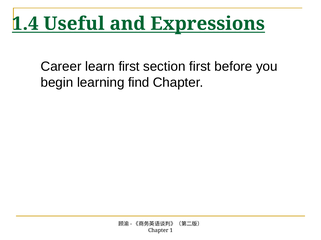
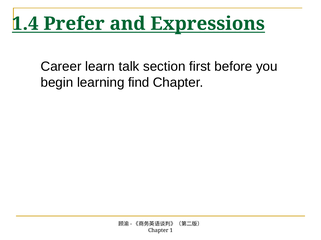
Useful: Useful -> Prefer (74, 24)
learn first: first -> talk (129, 67)
